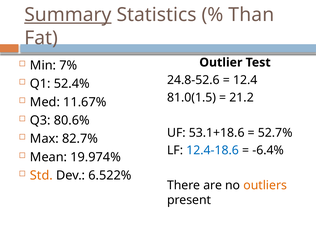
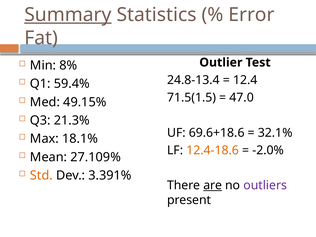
Than: Than -> Error (251, 15)
7%: 7% -> 8% (68, 65)
24.8-52.6: 24.8-52.6 -> 24.8-13.4 (193, 80)
52.4%: 52.4% -> 59.4% (72, 84)
81.0(1.5: 81.0(1.5 -> 71.5(1.5 (192, 98)
21.2: 21.2 -> 47.0 (242, 98)
11.67%: 11.67% -> 49.15% (85, 102)
80.6%: 80.6% -> 21.3% (72, 120)
53.1+18.6: 53.1+18.6 -> 69.6+18.6 (217, 133)
52.7%: 52.7% -> 32.1% (275, 133)
82.7%: 82.7% -> 18.1% (80, 139)
12.4-18.6 colour: blue -> orange (213, 150)
-6.4%: -6.4% -> -2.0% (268, 150)
19.974%: 19.974% -> 27.109% (96, 157)
6.522%: 6.522% -> 3.391% (110, 175)
are underline: none -> present (213, 185)
outliers colour: orange -> purple (265, 185)
